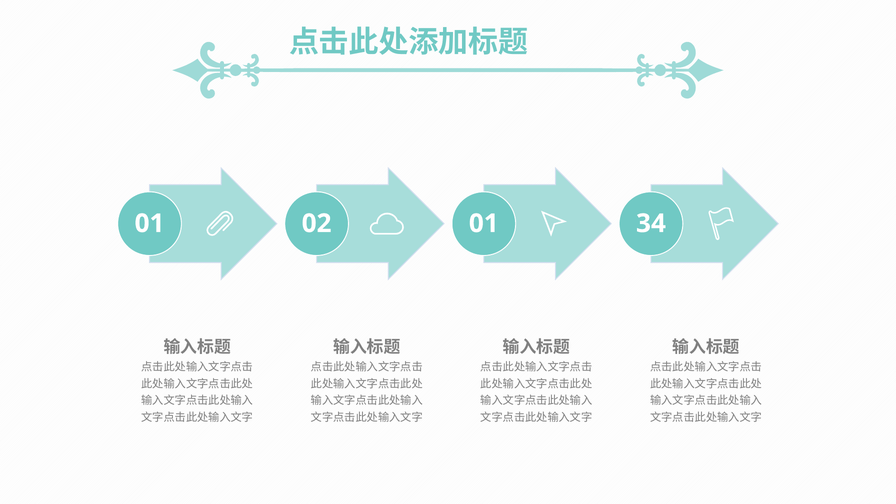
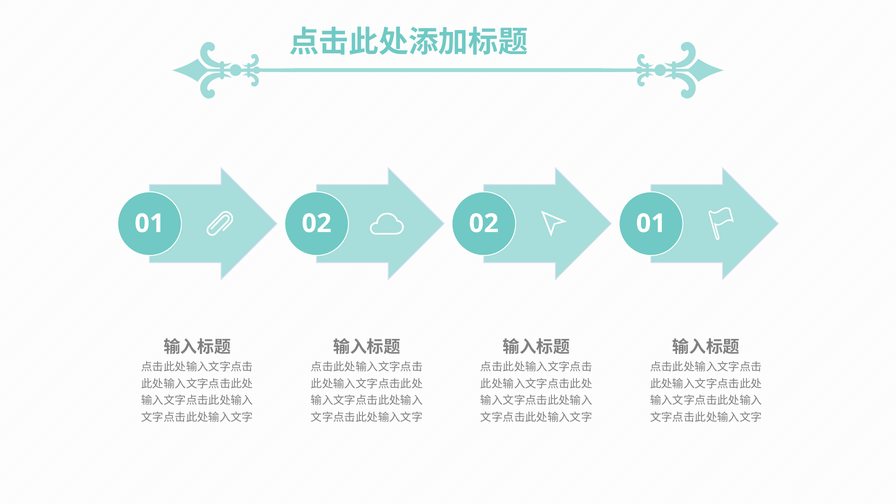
01 01: 01 -> 02 (484, 223)
02 34: 34 -> 01 (651, 223)
